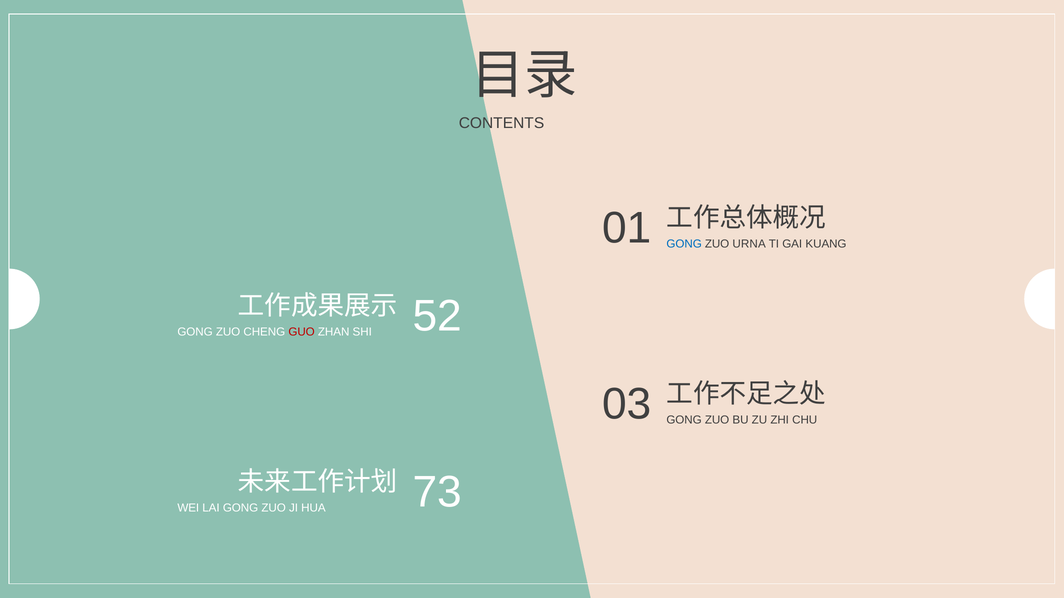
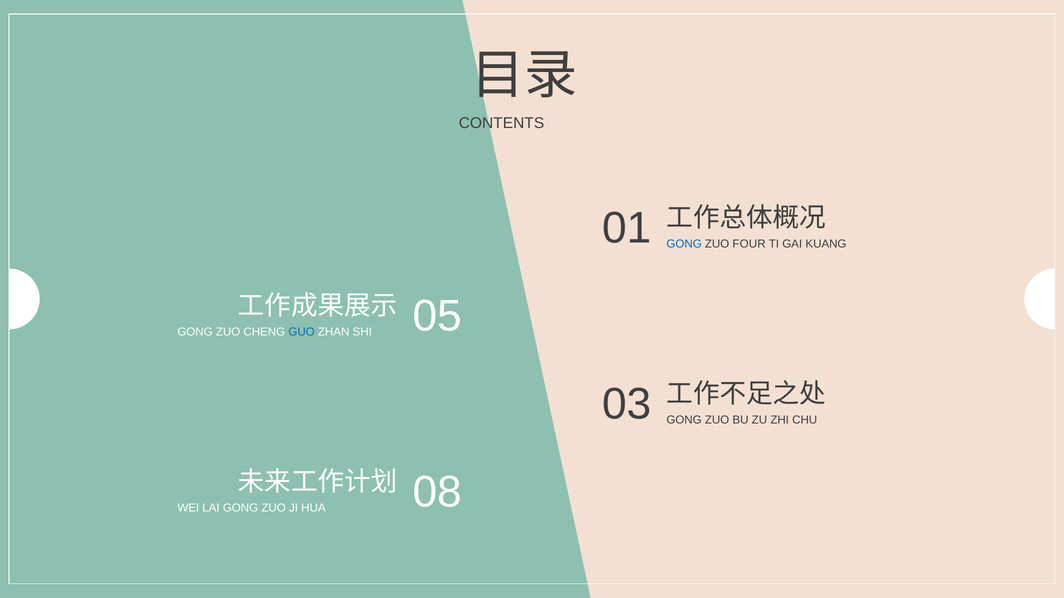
URNA: URNA -> FOUR (749, 244)
GUO colour: red -> blue (302, 332)
52: 52 -> 05 (437, 316)
73: 73 -> 08 (437, 492)
